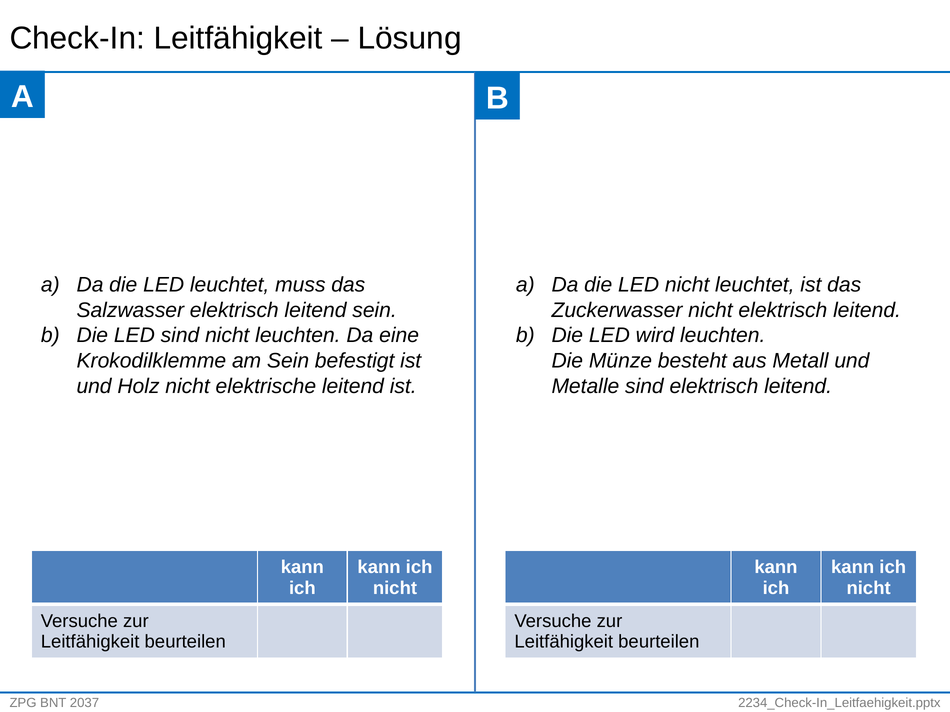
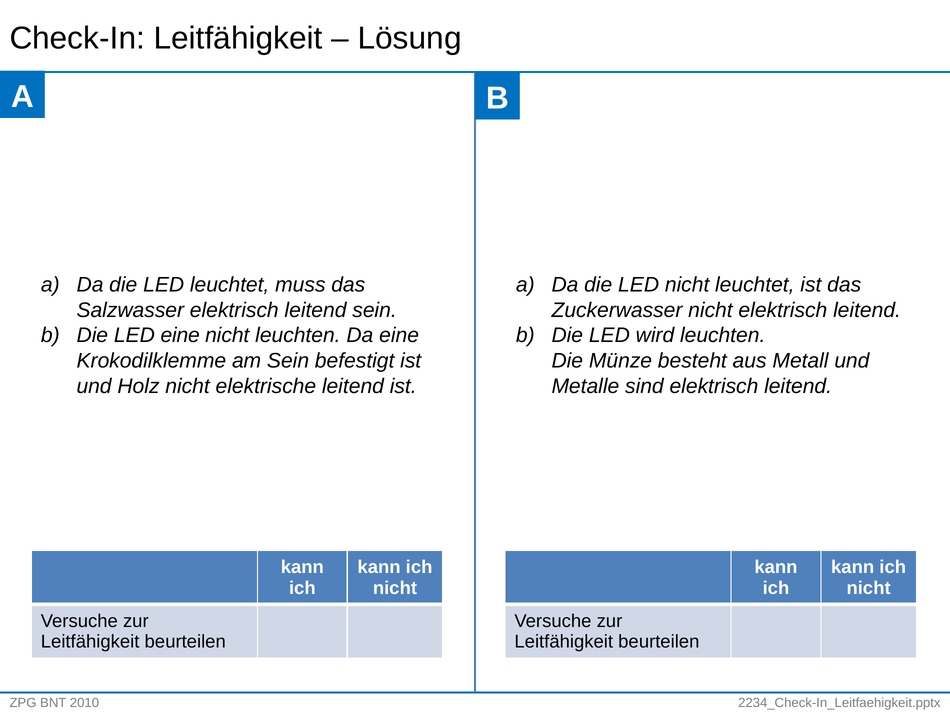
LED sind: sind -> eine (180, 336)
2037: 2037 -> 2010 (84, 704)
